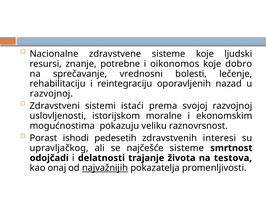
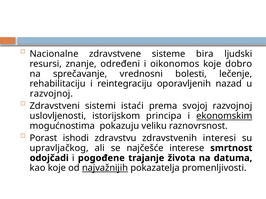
sisteme koje: koje -> bira (205, 54)
potrebne: potrebne -> određeni (120, 64)
moralne: moralne -> principa (164, 116)
ekonomskim underline: none -> present (224, 116)
pedesetih: pedesetih -> zdravstvu (116, 138)
najčešće sisteme: sisteme -> interese (187, 148)
delatnosti: delatnosti -> pogođene (101, 158)
testova: testova -> datuma (233, 158)
kao onaj: onaj -> koje (57, 168)
